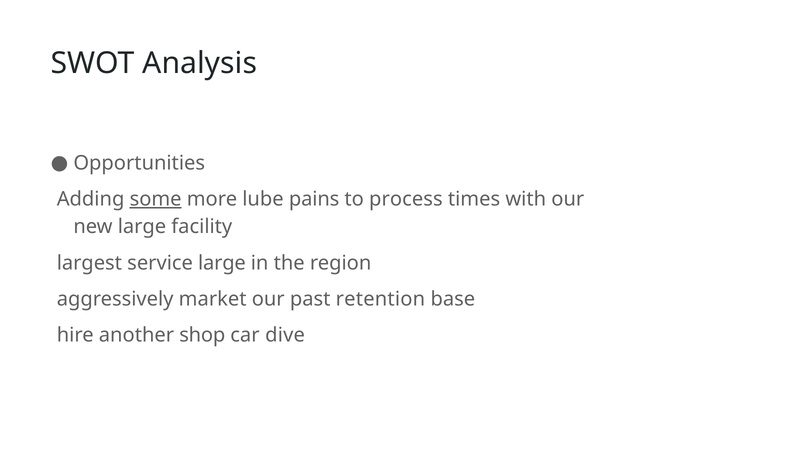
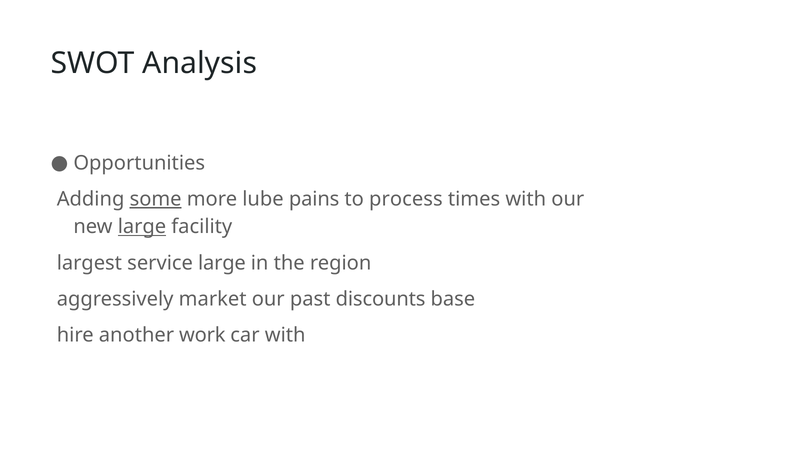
large underline: none -> present (142, 227)
retention: retention -> discounts (381, 299)
shop: shop -> work (202, 335)
car dive: dive -> with (285, 335)
